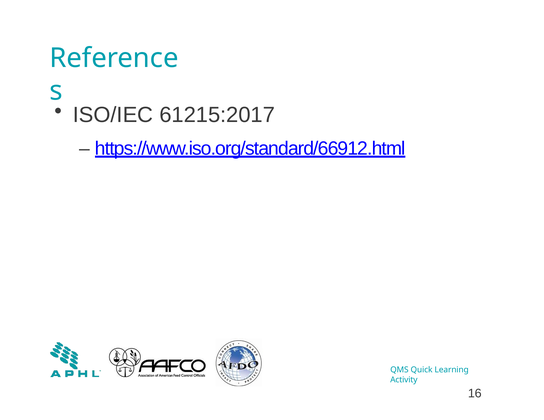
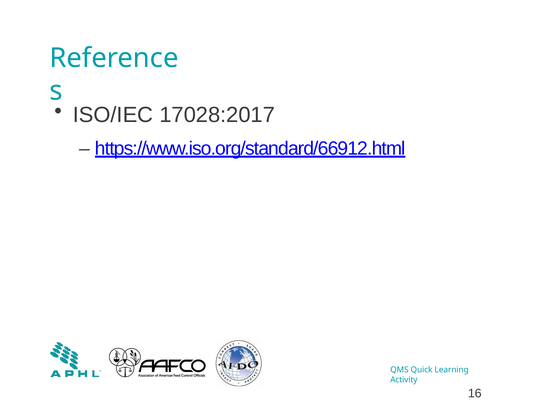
61215:2017: 61215:2017 -> 17028:2017 (217, 115)
